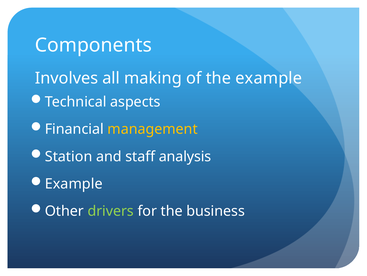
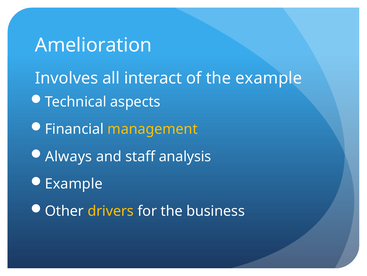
Components: Components -> Amelioration (93, 45)
making: making -> interact (153, 78)
Station: Station -> Always (69, 156)
drivers colour: light green -> yellow (111, 211)
